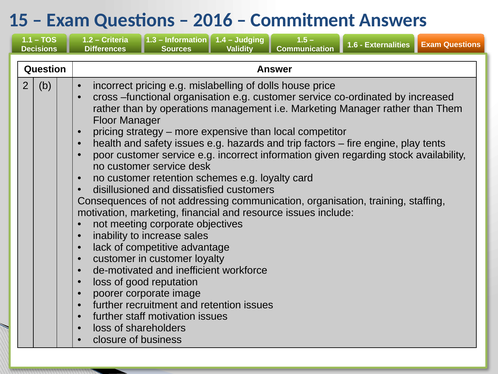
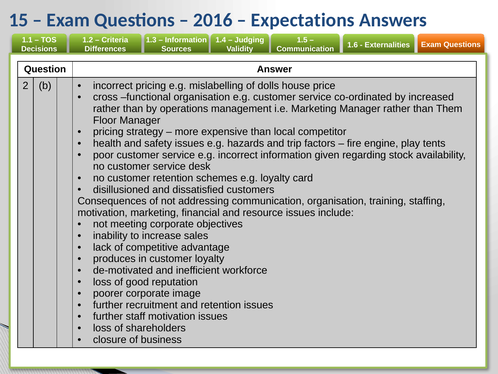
Commitment: Commitment -> Expectations (303, 20)
customer: customer -> produces (114, 258)
